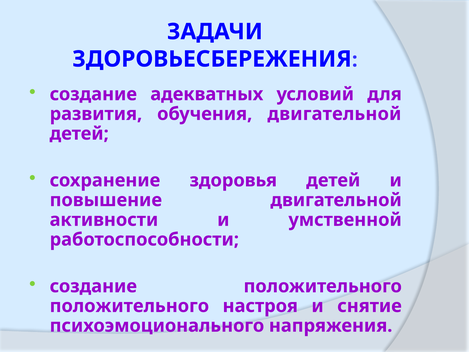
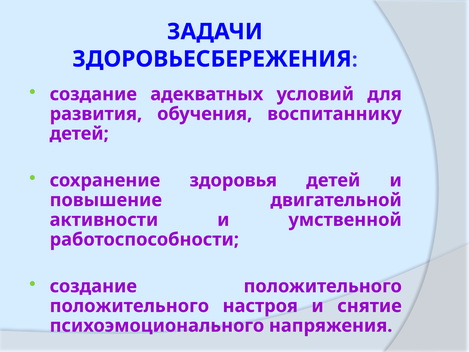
обучения двигательной: двигательной -> воспитаннику (334, 114)
